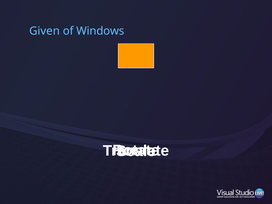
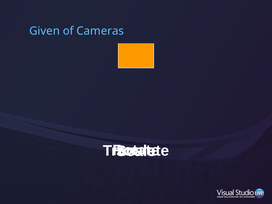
Windows: Windows -> Cameras (100, 31)
